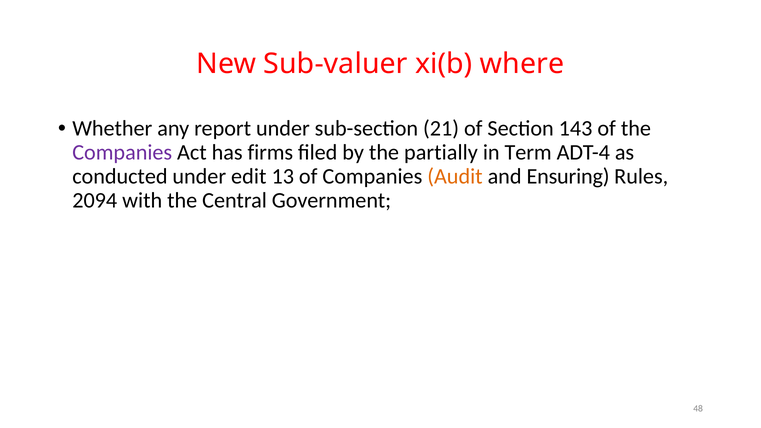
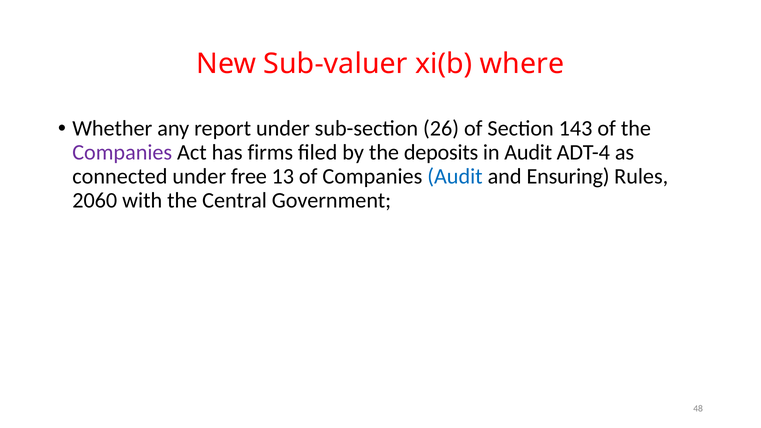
21: 21 -> 26 (441, 129)
partially: partially -> deposits (441, 153)
in Term: Term -> Audit (528, 153)
conducted: conducted -> connected (120, 177)
edit: edit -> free (249, 177)
Audit colour: orange -> blue (455, 177)
2094: 2094 -> 2060 (95, 201)
